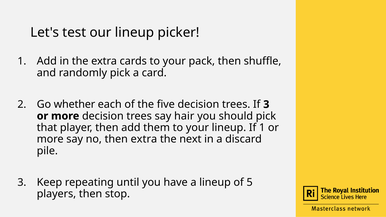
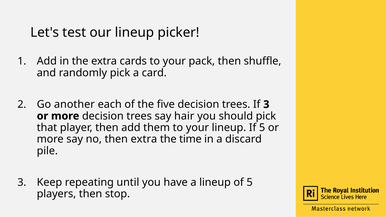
whether: whether -> another (74, 104)
If 1: 1 -> 5 (262, 128)
next: next -> time (190, 139)
